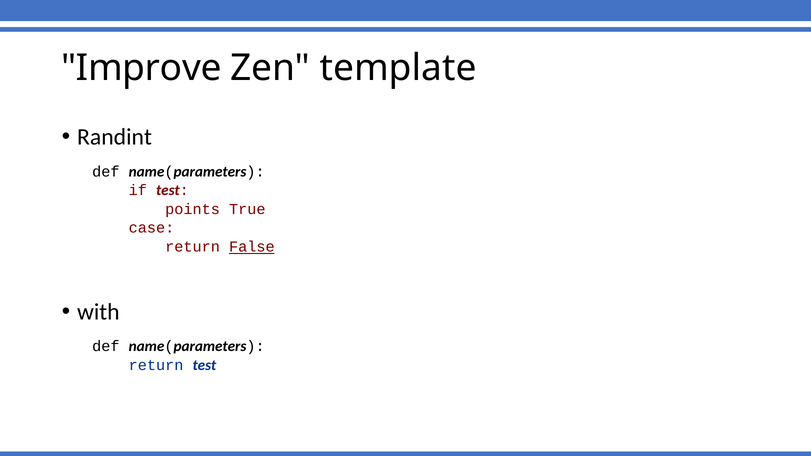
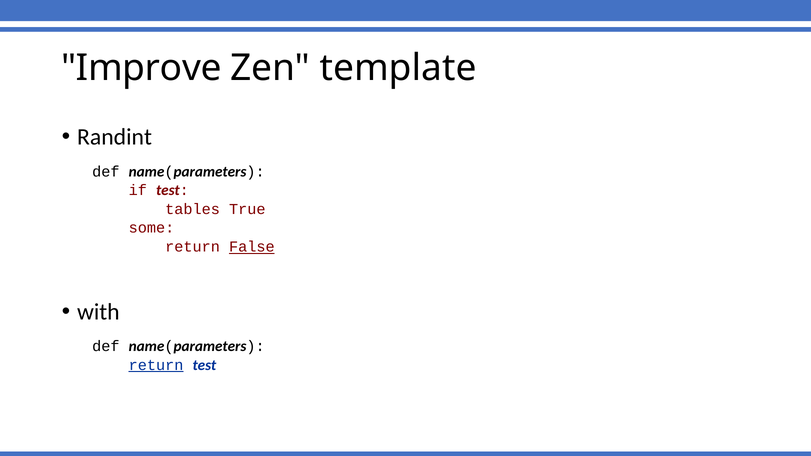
points: points -> tables (193, 209)
case: case -> some (152, 228)
return underline: none -> present (156, 365)
